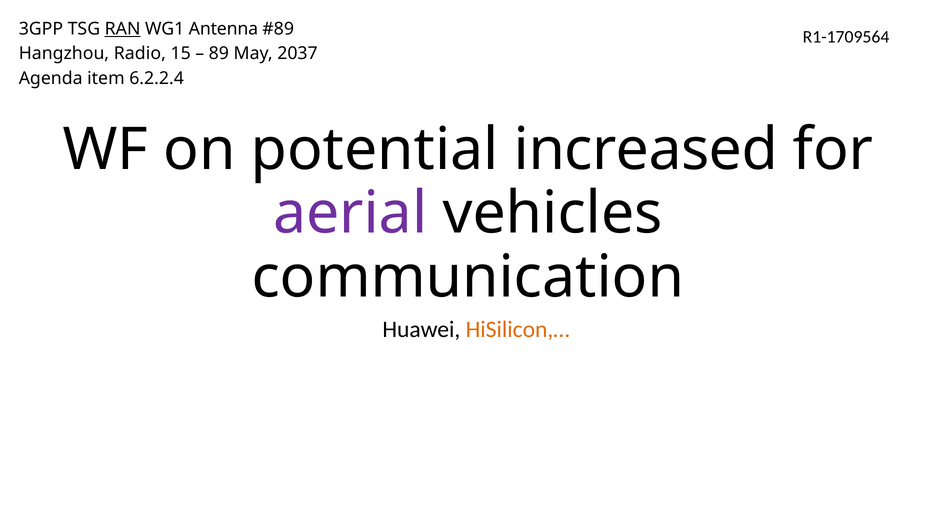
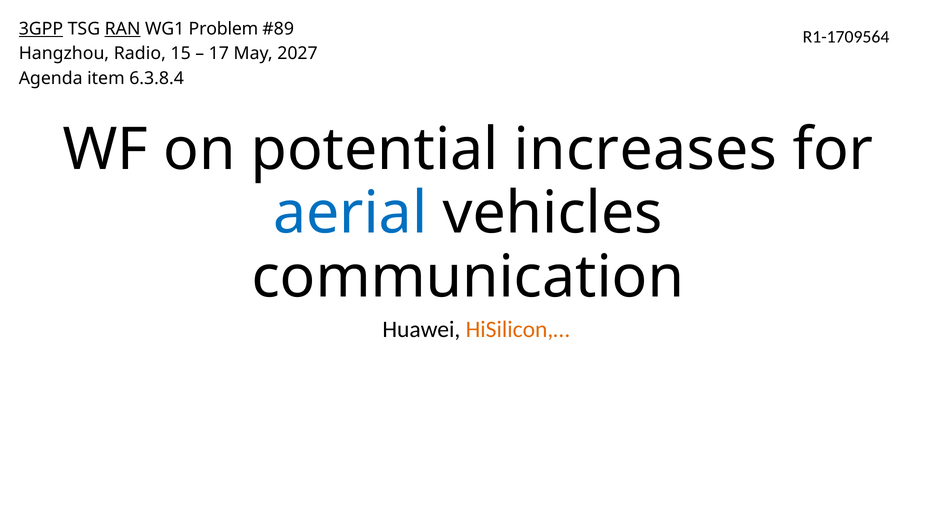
3GPP underline: none -> present (41, 29)
Antenna: Antenna -> Problem (223, 29)
89: 89 -> 17 (219, 54)
2037: 2037 -> 2027 (297, 54)
6.2.2.4: 6.2.2.4 -> 6.3.8.4 (157, 78)
increased: increased -> increases (645, 150)
aerial colour: purple -> blue (350, 213)
